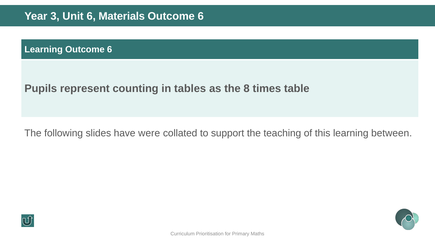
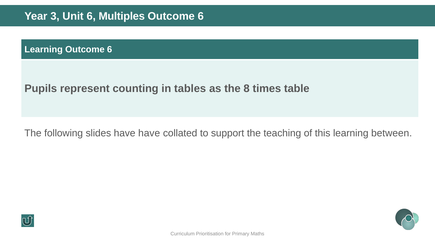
Materials: Materials -> Multiples (122, 16)
have were: were -> have (149, 133)
